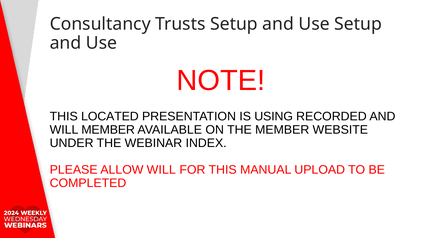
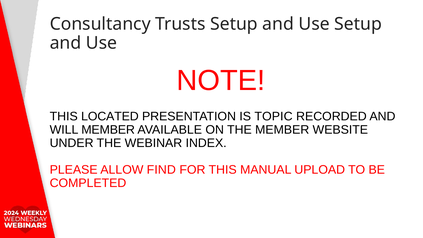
USING: USING -> TOPIC (274, 116)
ALLOW WILL: WILL -> FIND (161, 170)
